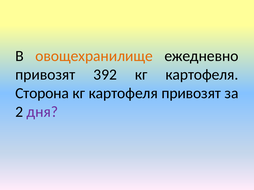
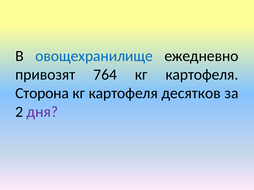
овощехранилище colour: orange -> blue (94, 56)
392: 392 -> 764 (105, 75)
картофеля привозят: привозят -> десятков (191, 93)
